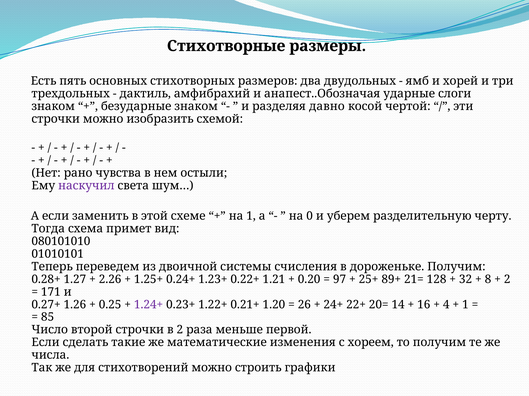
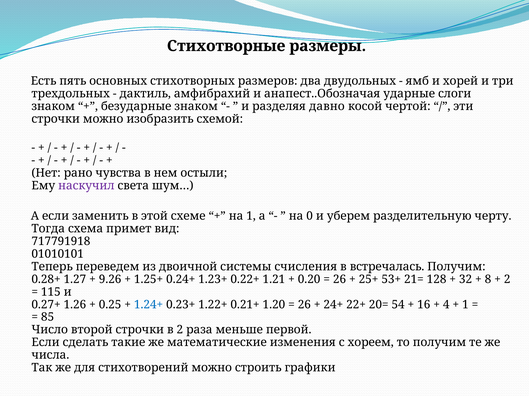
080101010: 080101010 -> 717791918 (61, 242)
дороженьке: дороженьке -> встречалась (387, 267)
2.26: 2.26 -> 9.26 (110, 280)
97: 97 -> 26 (340, 280)
89+: 89+ -> 53+ (391, 280)
171: 171 -> 115 (51, 292)
1.24+ colour: purple -> blue (149, 305)
14: 14 -> 54 (398, 305)
